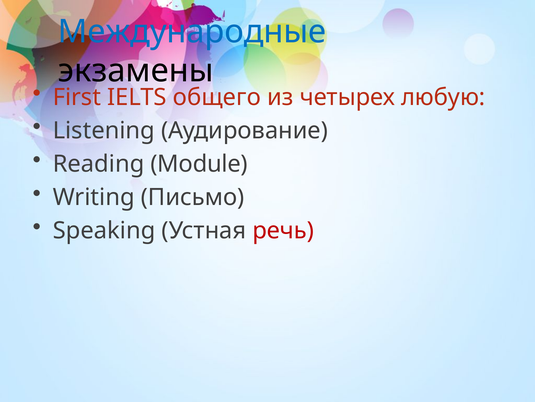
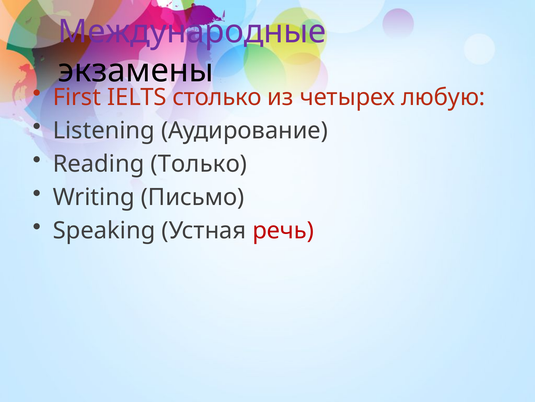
Международные colour: blue -> purple (192, 32)
общего: общего -> столько (217, 97)
Module: Module -> Только (199, 164)
